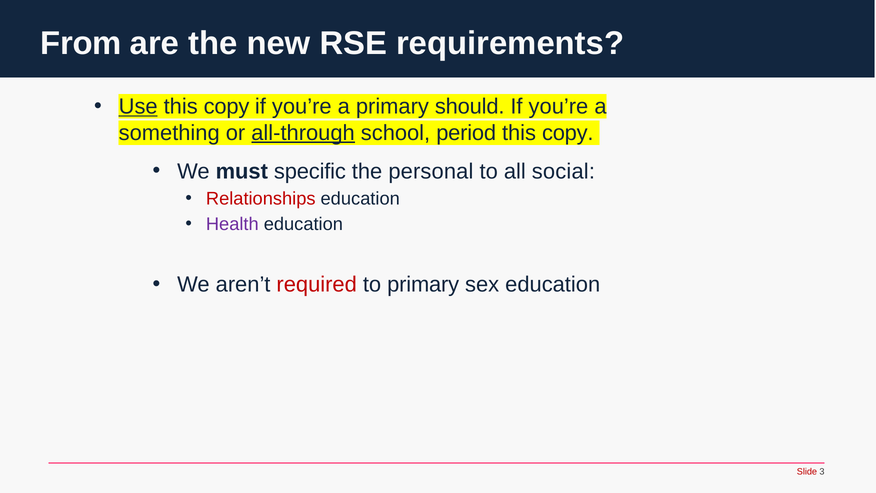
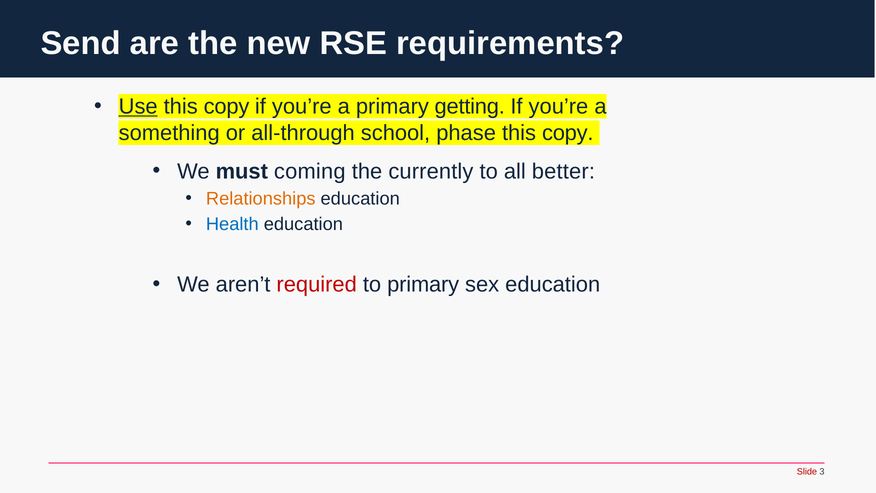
From: From -> Send (81, 43)
should: should -> getting (470, 107)
all-through underline: present -> none (303, 133)
period: period -> phase (466, 133)
specific: specific -> coming (310, 171)
personal: personal -> currently (431, 171)
social: social -> better (563, 171)
Relationships colour: red -> orange (261, 199)
Health colour: purple -> blue (232, 224)
